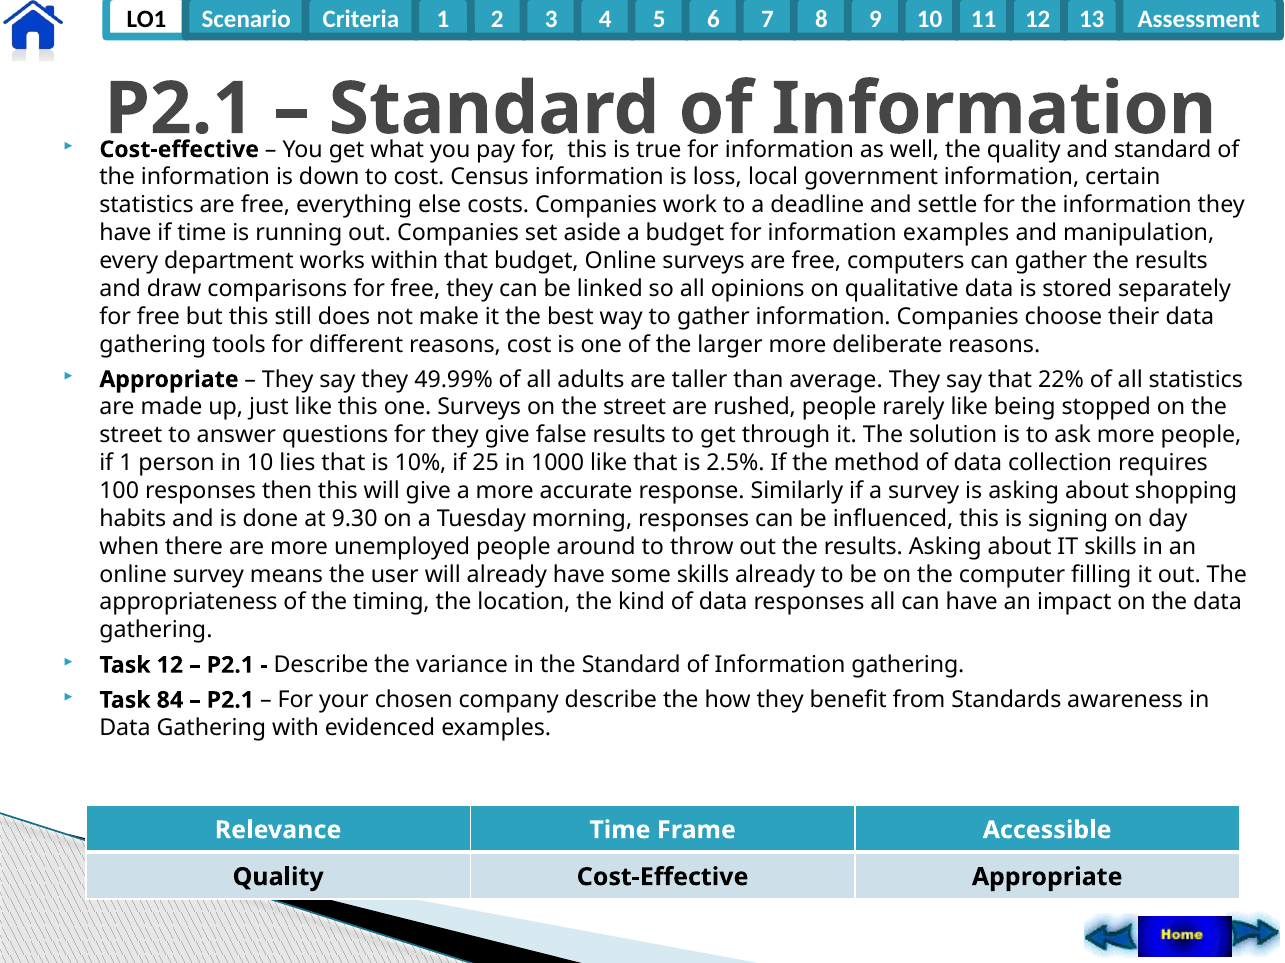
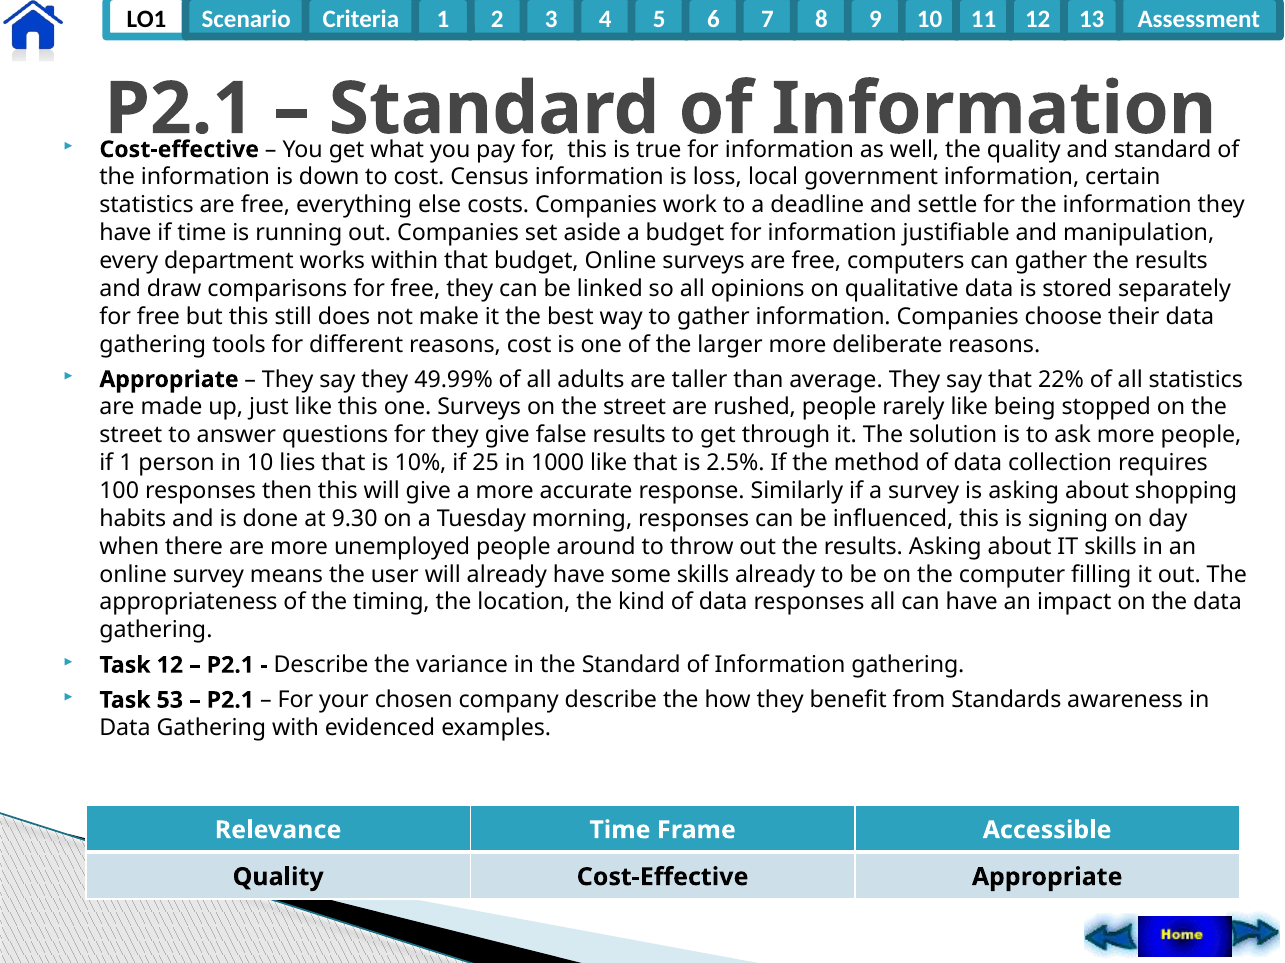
information examples: examples -> justifiable (956, 233)
84: 84 -> 53 (170, 701)
